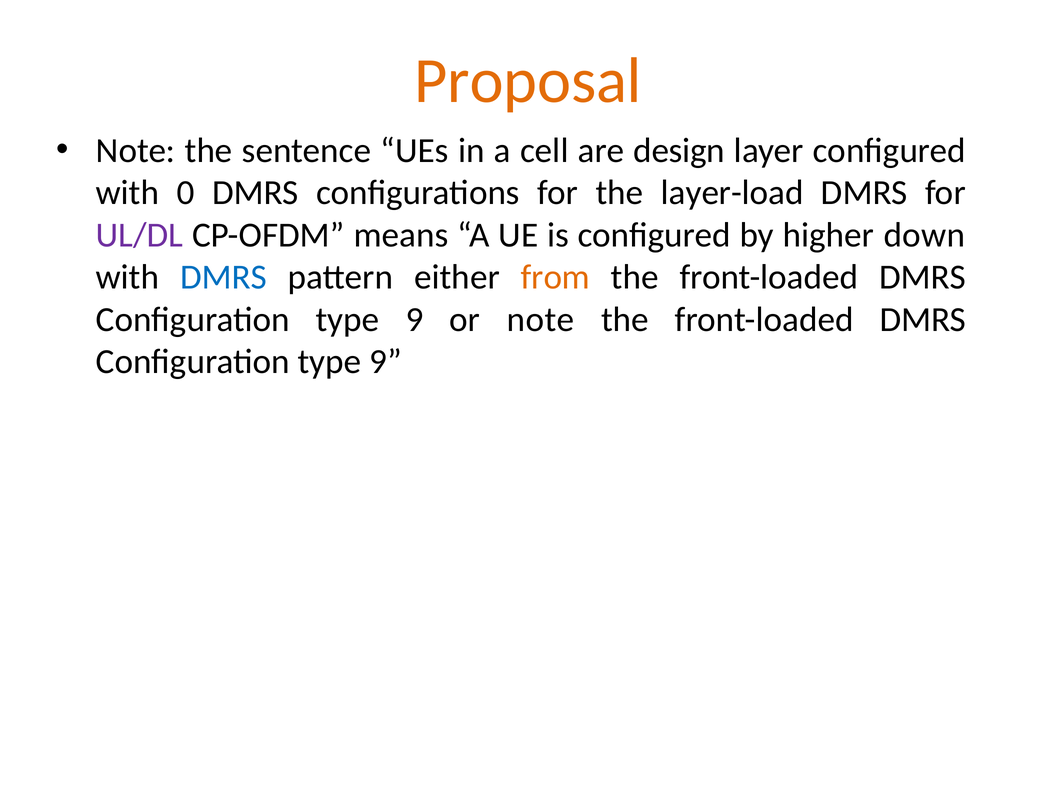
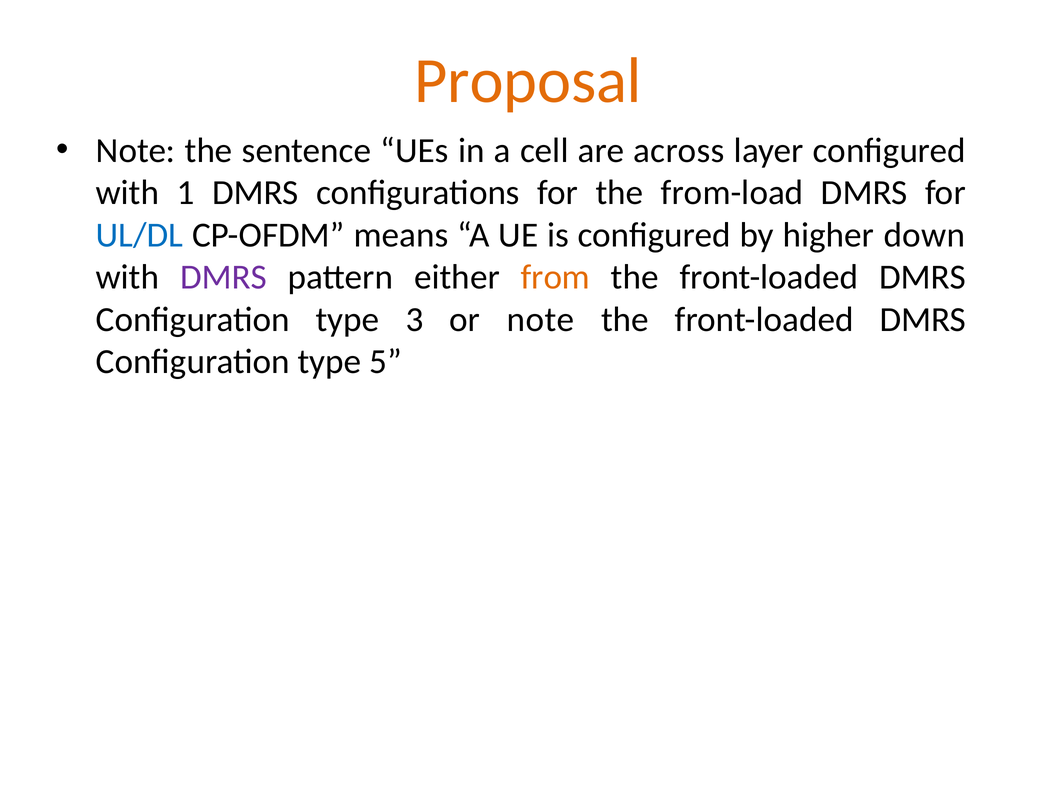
design: design -> across (679, 150)
0: 0 -> 1 (186, 193)
layer-load: layer-load -> from-load (732, 193)
UL/DL colour: purple -> blue (140, 235)
DMRS colour: blue -> purple (224, 277)
9: 9 -> 3 (414, 319)
9: 9 -> 5 (386, 362)
